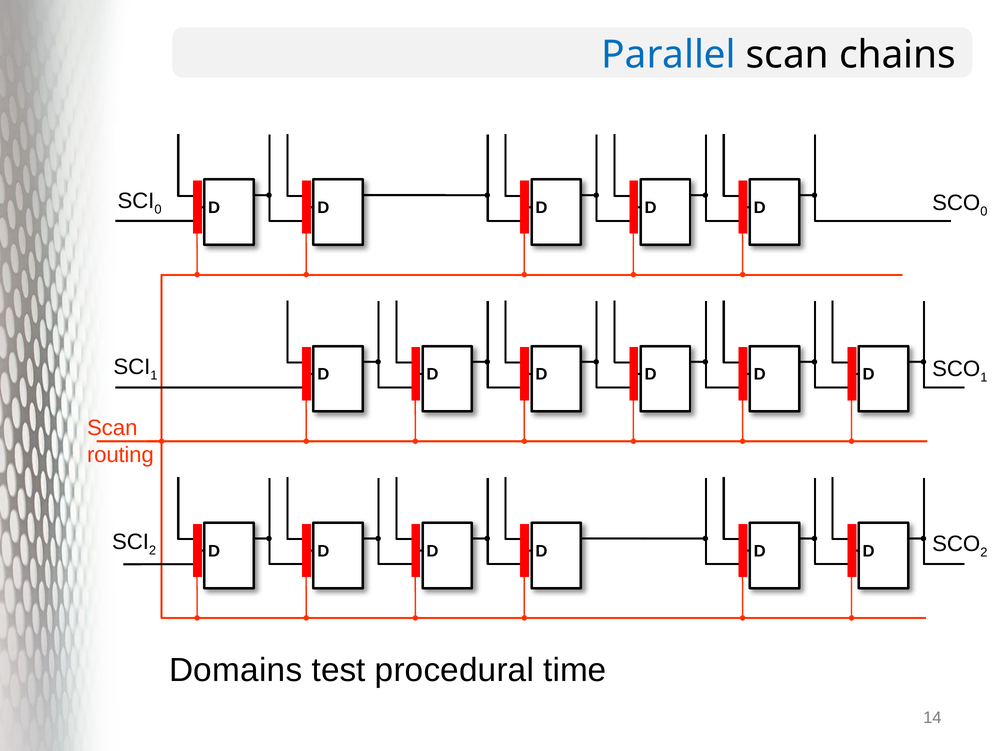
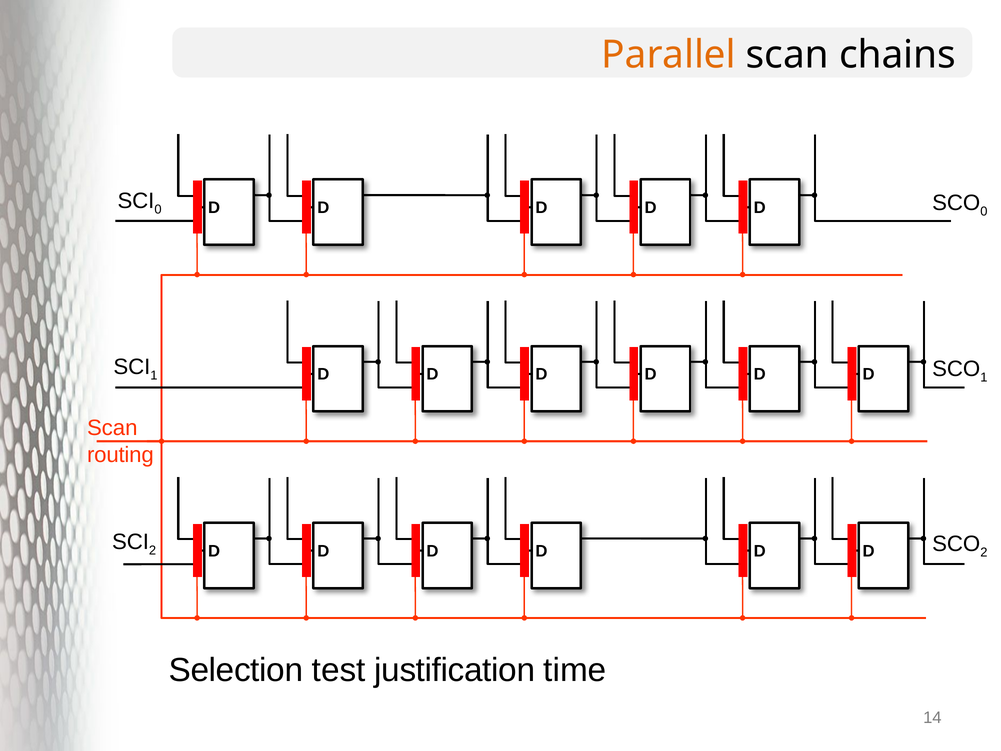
Parallel colour: blue -> orange (669, 55)
Domains: Domains -> Selection (236, 670)
procedural: procedural -> justification (455, 670)
